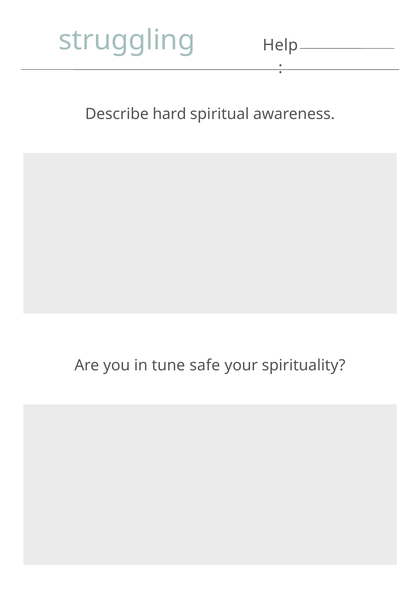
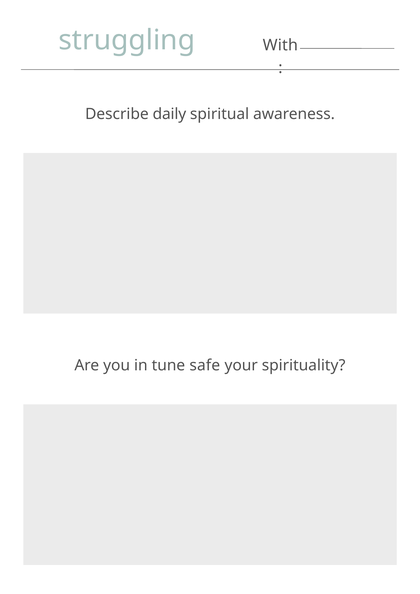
Help: Help -> With (280, 45)
hard: hard -> daily (169, 114)
